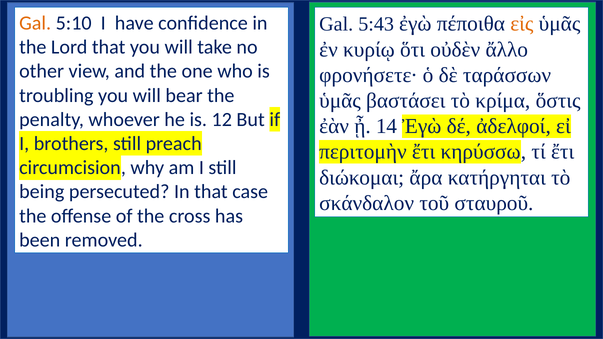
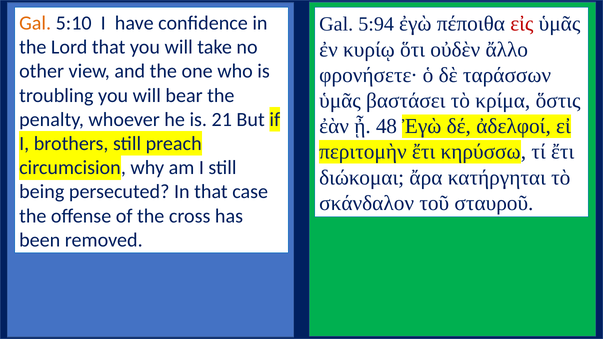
5:43: 5:43 -> 5:94 (376, 24)
εἰς colour: orange -> red (522, 24)
12: 12 -> 21 (222, 120)
14: 14 -> 48 (386, 126)
